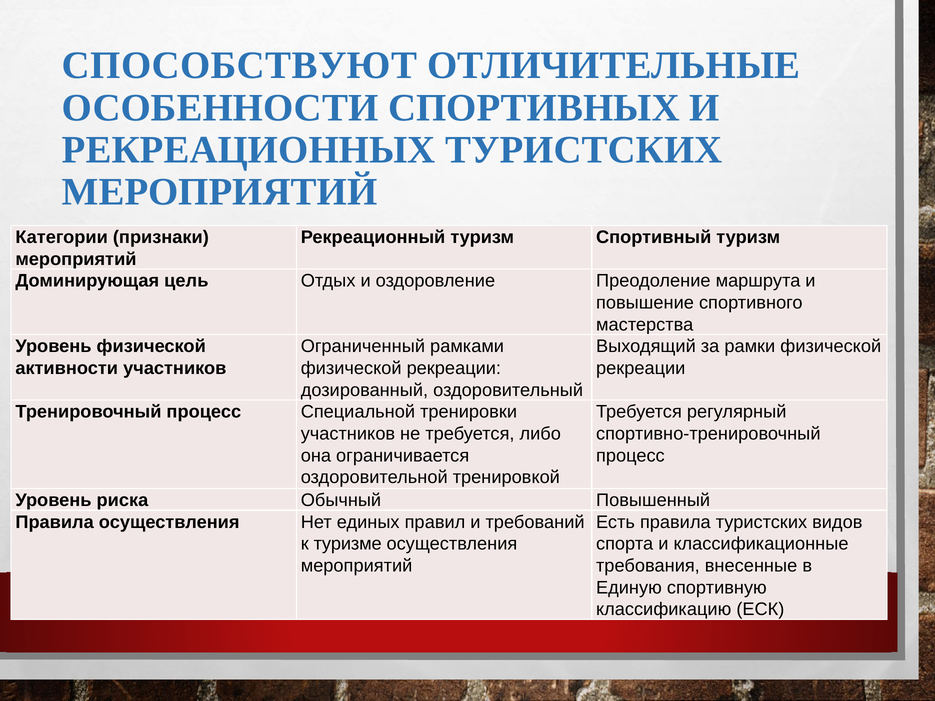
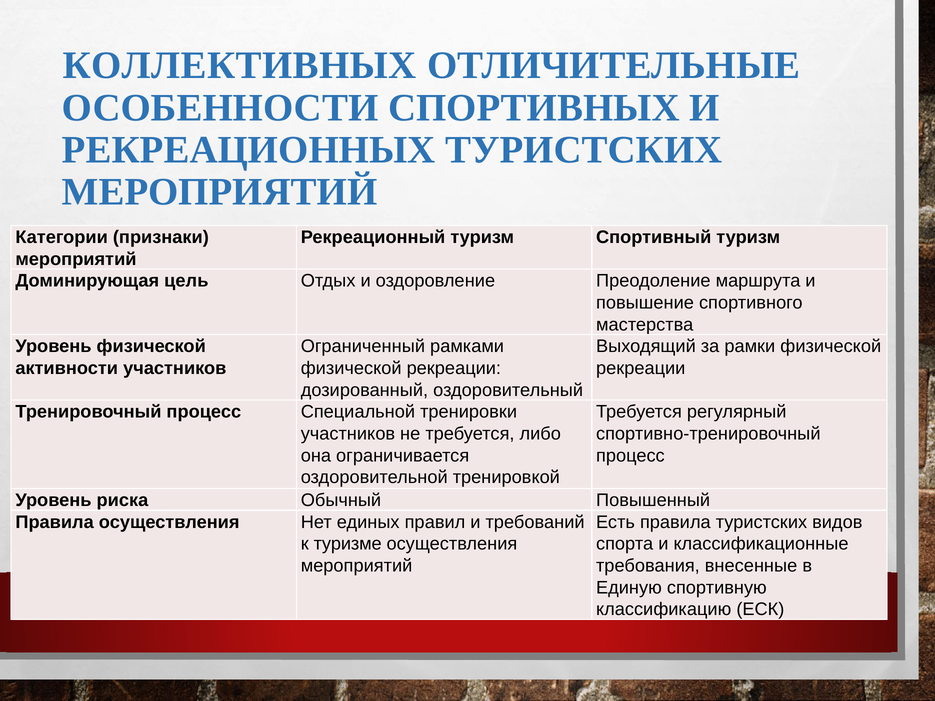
СПОСОБСТВУЮТ: СПОСОБСТВУЮТ -> КОЛЛЕКТИВНЫХ (240, 66)
